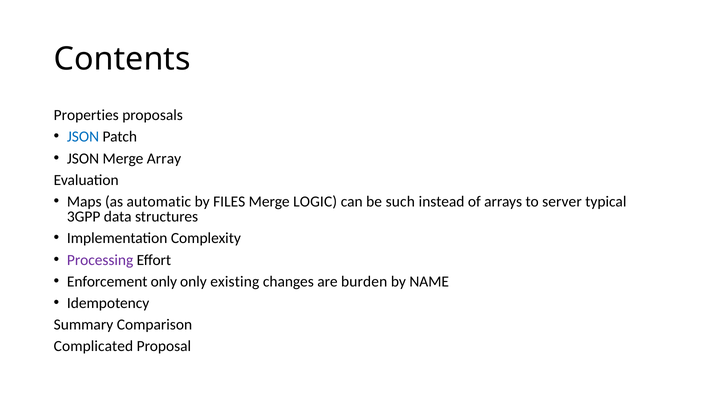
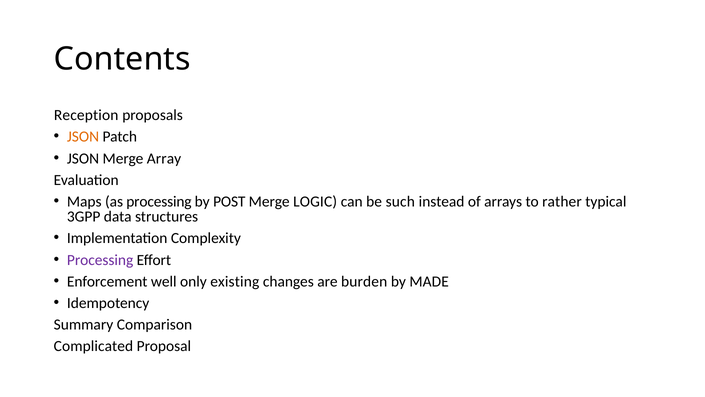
Properties: Properties -> Reception (86, 115)
JSON colour: blue -> orange (83, 137)
as automatic: automatic -> processing (159, 201)
FILES: FILES -> POST (229, 201)
server: server -> rather (562, 201)
Enforcement only: only -> well (164, 281)
NAME: NAME -> MADE (429, 281)
